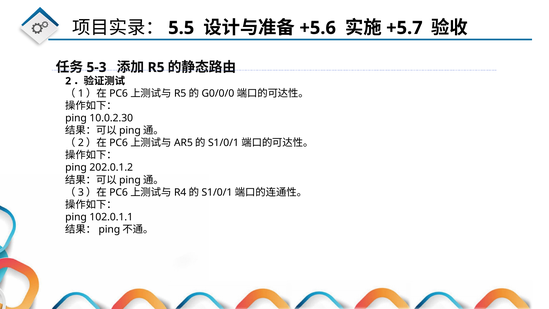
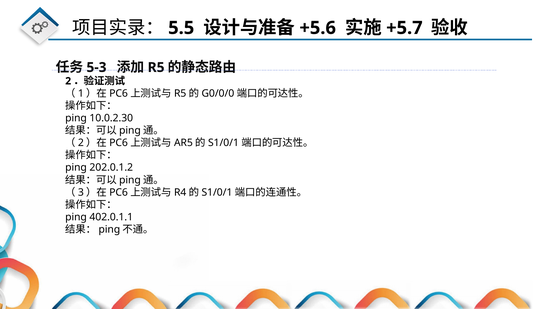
102.0.1.1: 102.0.1.1 -> 402.0.1.1 (111, 217)
